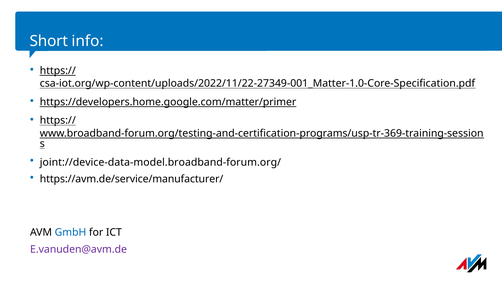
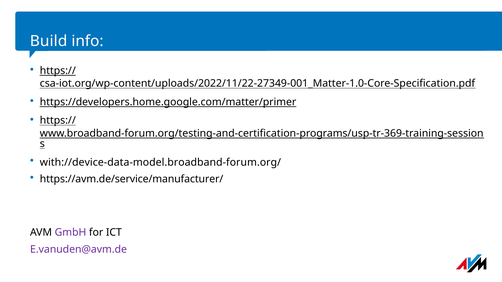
Short: Short -> Build (49, 41)
joint://device-data-model.broadband-forum.org/: joint://device-data-model.broadband-forum.org/ -> with://device-data-model.broadband-forum.org/ (160, 162)
GmbH colour: blue -> purple (70, 233)
